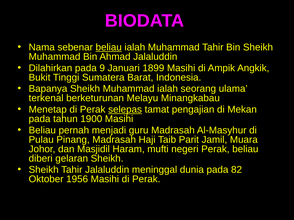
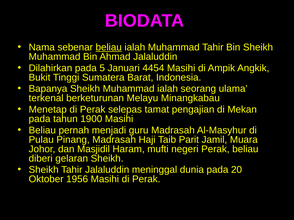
9: 9 -> 5 (102, 68)
1899: 1899 -> 4454 (153, 68)
selepas underline: present -> none (125, 110)
82: 82 -> 20 (237, 170)
